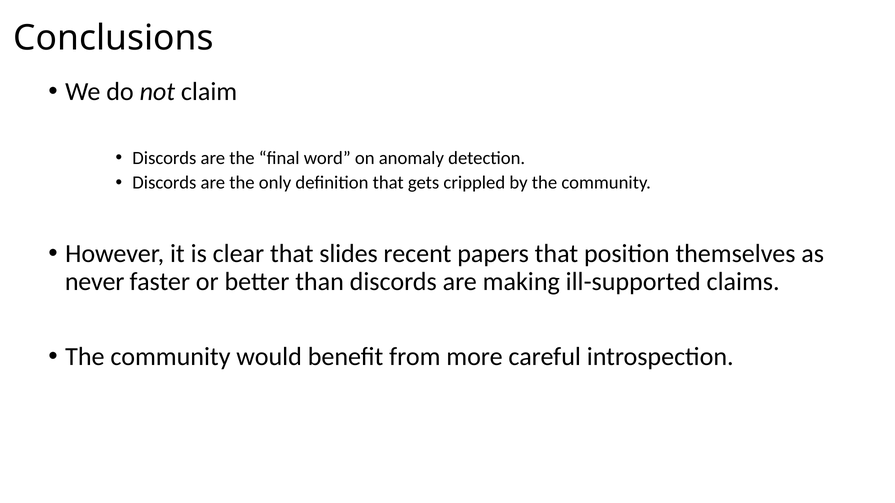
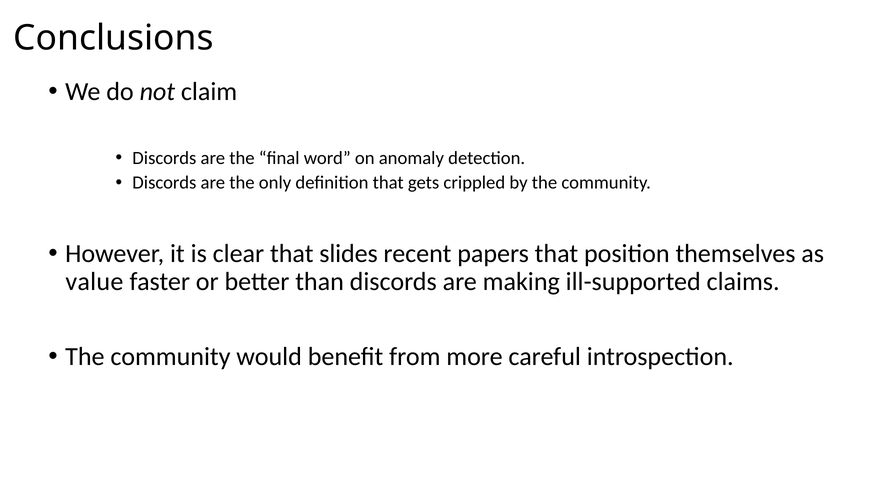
never: never -> value (94, 282)
